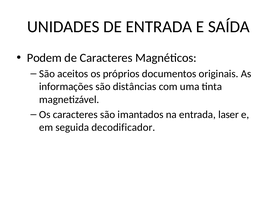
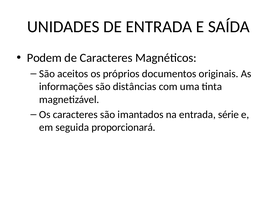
laser: laser -> série (229, 115)
decodificador: decodificador -> proporcionará (123, 128)
